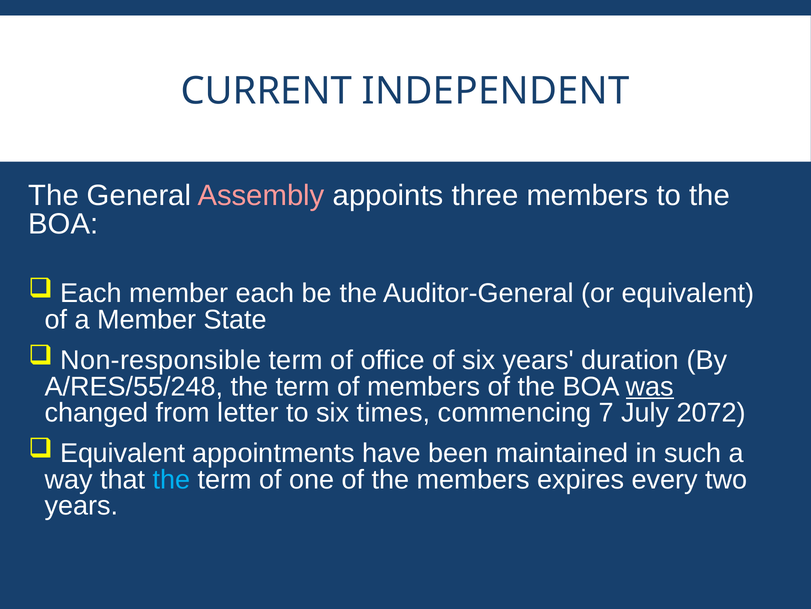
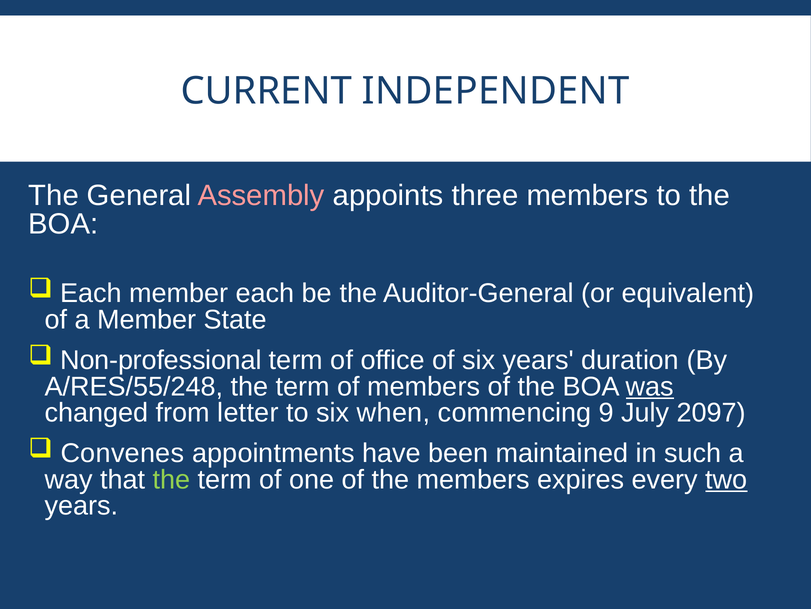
Non-responsible: Non-responsible -> Non-professional (161, 360)
times: times -> when (394, 412)
7: 7 -> 9 (606, 412)
2072: 2072 -> 2097 (711, 412)
Equivalent: Equivalent -> Convenes (122, 453)
the colour: light blue -> light green (171, 479)
two underline: none -> present (726, 479)
